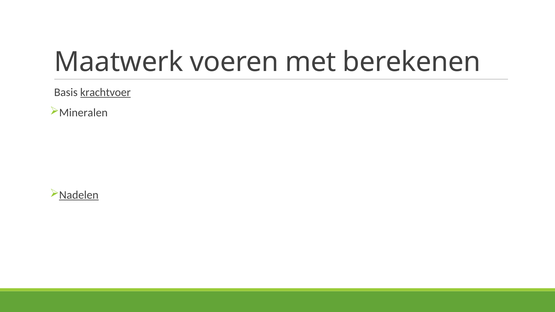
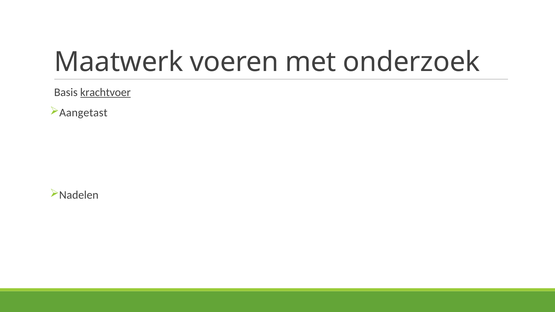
berekenen: berekenen -> onderzoek (411, 62)
Mineralen: Mineralen -> Aangetast (83, 113)
Nadelen underline: present -> none (79, 195)
